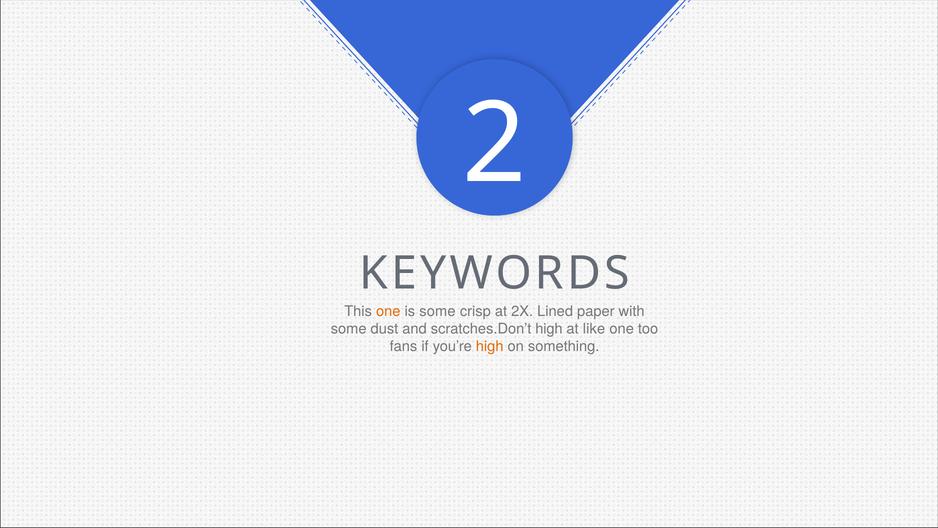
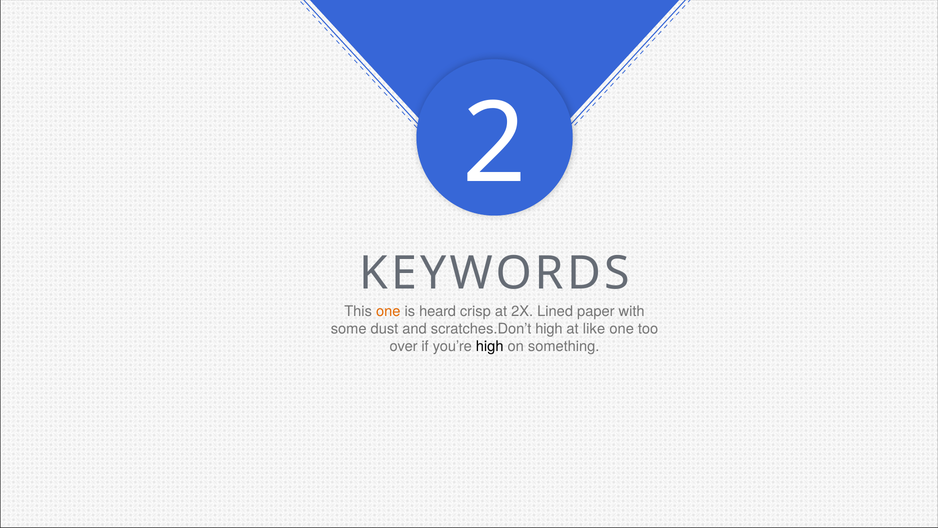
is some: some -> heard (438, 311)
fans: fans -> over (404, 346)
high colour: orange -> black (490, 346)
